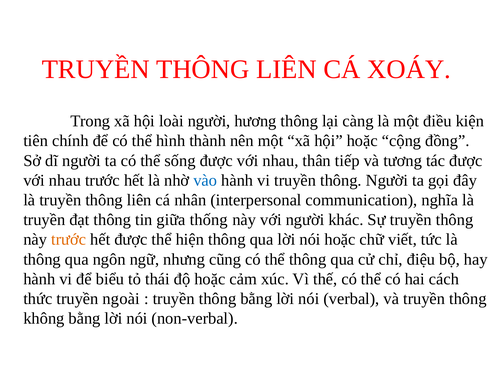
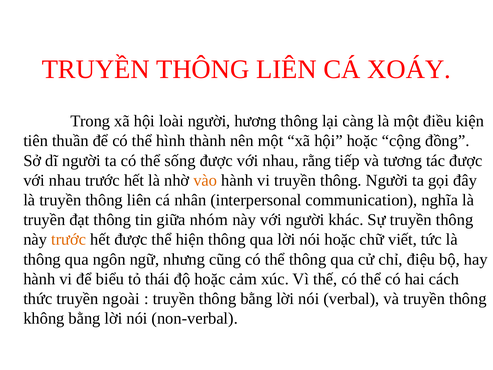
chính: chính -> thuần (70, 141)
thân: thân -> rằng (317, 160)
vào colour: blue -> orange (205, 180)
thống: thống -> nhóm (209, 220)
